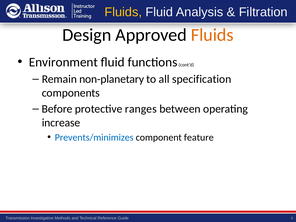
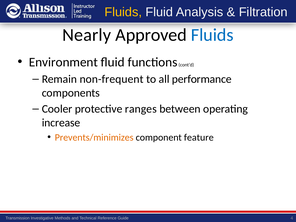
Design: Design -> Nearly (87, 35)
Fluids colour: orange -> blue (212, 35)
non-planetary: non-planetary -> non-frequent (112, 79)
specification: specification -> performance (202, 79)
Before: Before -> Cooler (57, 109)
Prevents/minimizes colour: blue -> orange (94, 137)
